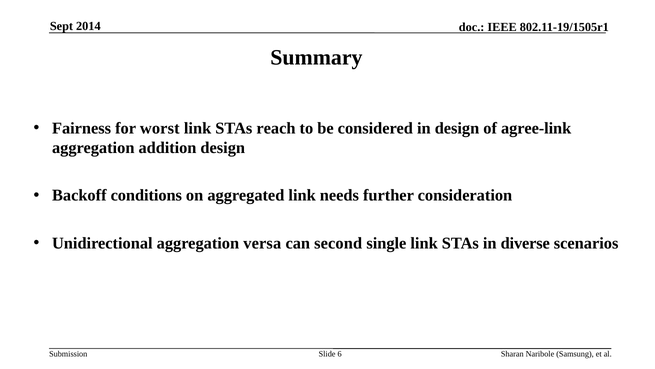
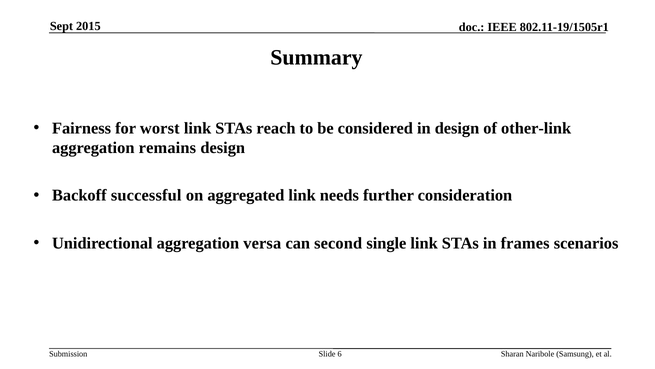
2014: 2014 -> 2015 (88, 26)
agree-link: agree-link -> other-link (536, 128)
addition: addition -> remains (167, 148)
conditions: conditions -> successful (146, 195)
diverse: diverse -> frames (525, 243)
